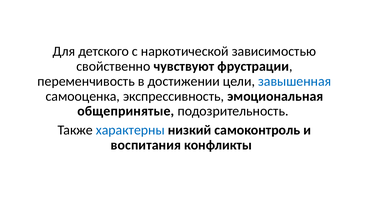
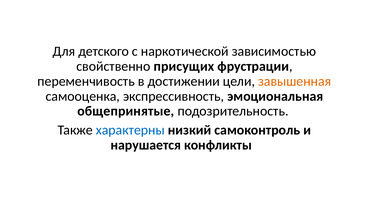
чувствуют: чувствуют -> присущих (184, 66)
завышенная colour: blue -> orange (295, 81)
воспитания: воспитания -> нарушается (146, 145)
